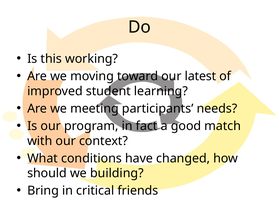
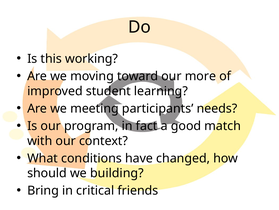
latest: latest -> more (200, 76)
